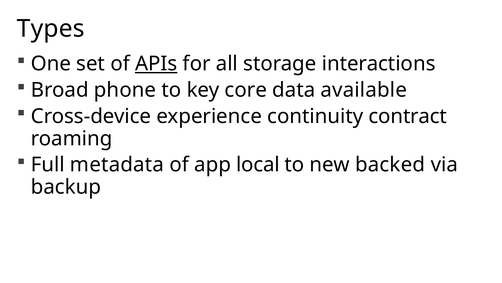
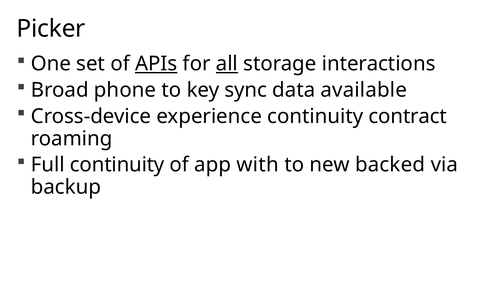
Types: Types -> Picker (51, 29)
all underline: none -> present (227, 64)
core: core -> sync (246, 90)
Full metadata: metadata -> continuity (117, 164)
local: local -> with (258, 164)
